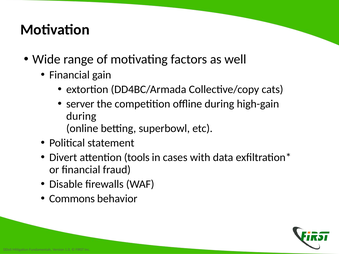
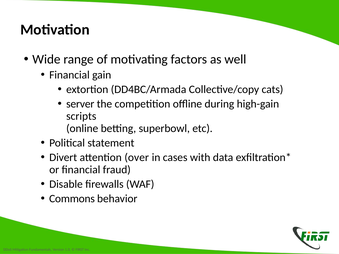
during: during -> scripts (81, 116)
tools: tools -> over (137, 158)
